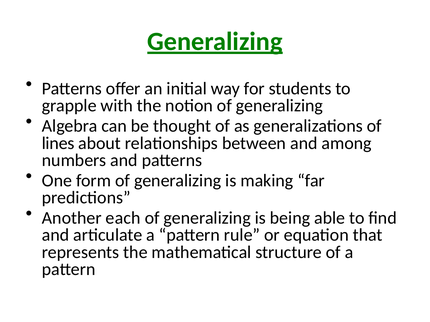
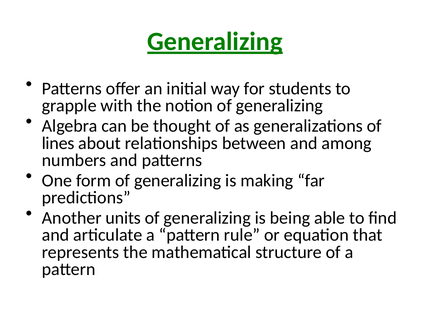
each: each -> units (123, 218)
